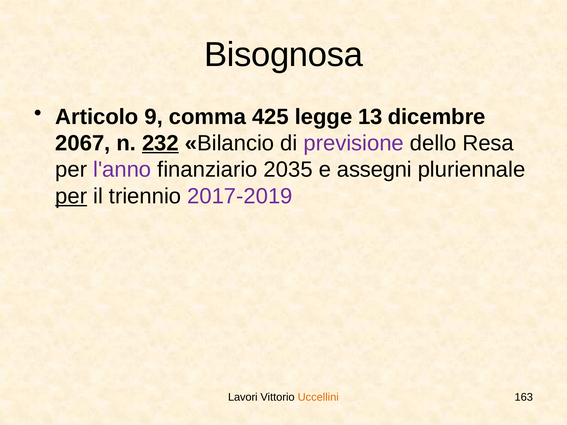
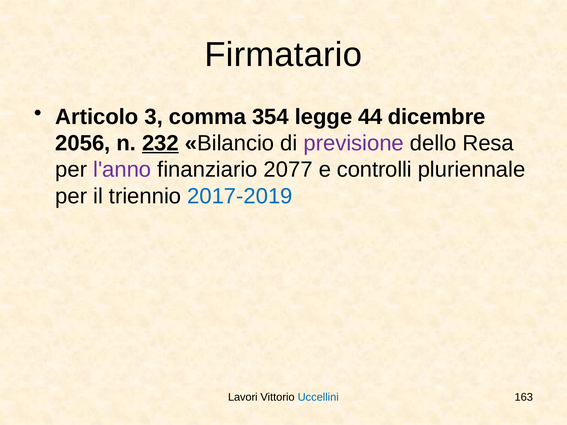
Bisognosa: Bisognosa -> Firmatario (283, 55)
9: 9 -> 3 (154, 117)
425: 425 -> 354 (270, 117)
13: 13 -> 44 (370, 117)
2067: 2067 -> 2056 (83, 143)
2035: 2035 -> 2077 (288, 170)
assegni: assegni -> controlli (374, 170)
per underline: present -> none (71, 196)
2017-2019 colour: purple -> blue (240, 196)
Uccellini colour: orange -> blue (318, 397)
